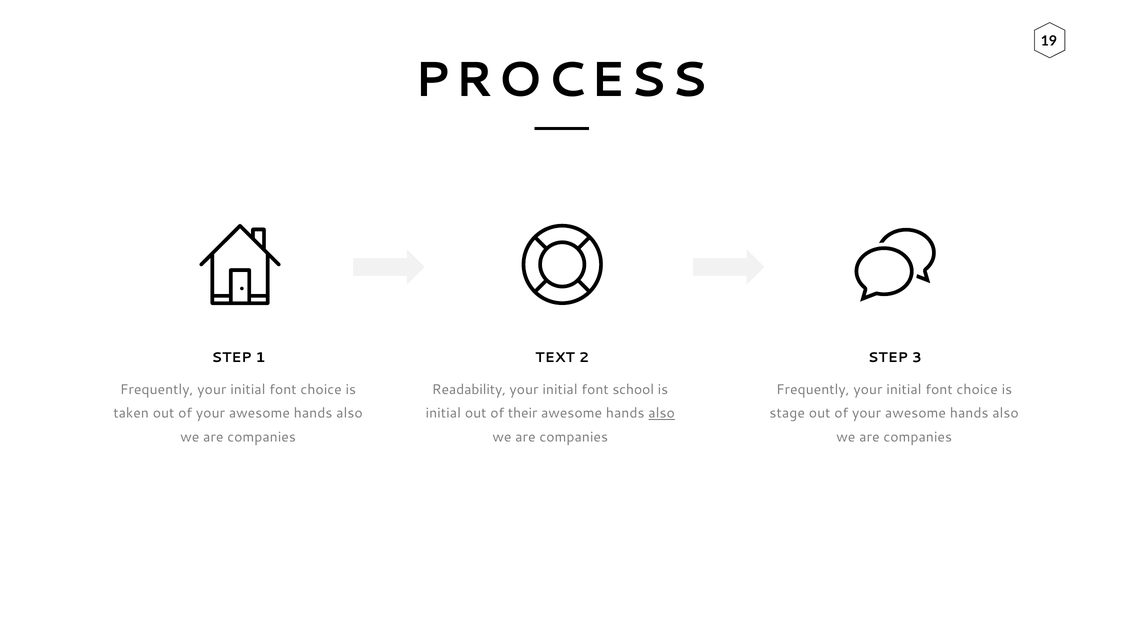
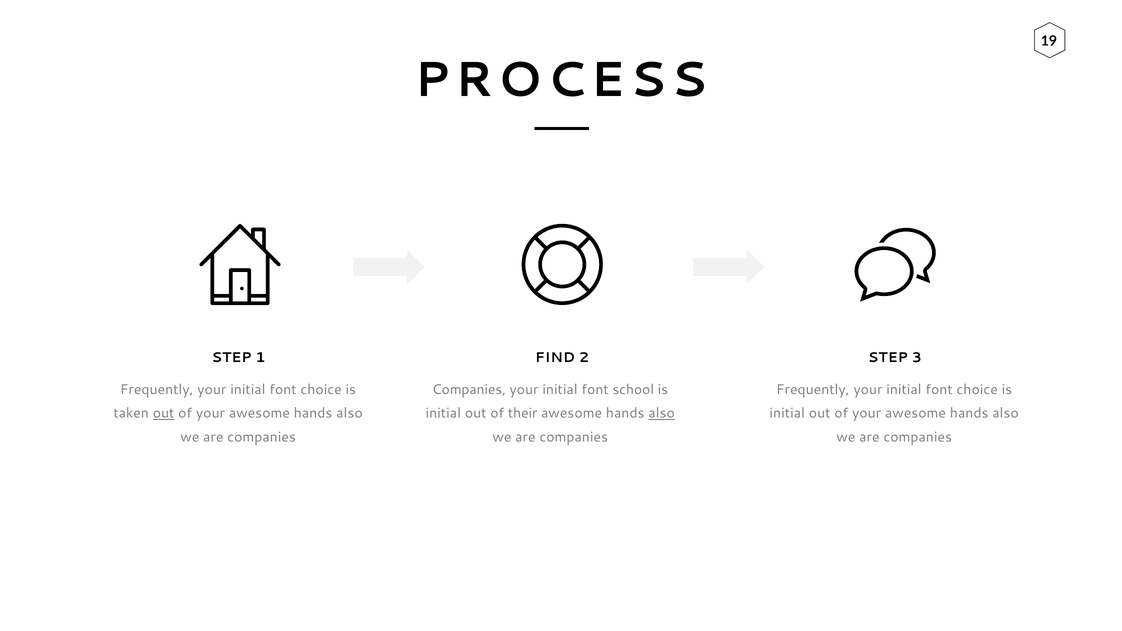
TEXT: TEXT -> FIND (555, 358)
Readability: Readability -> Companies (469, 390)
out underline: none -> present (164, 413)
stage: stage -> initial (787, 413)
